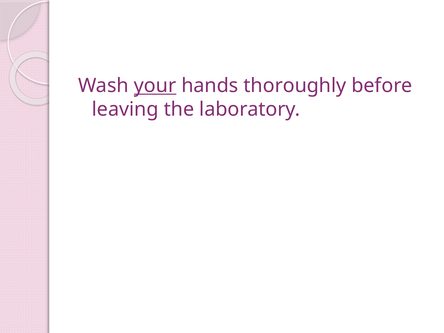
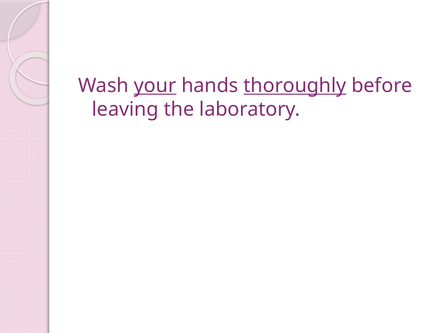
thoroughly underline: none -> present (295, 86)
